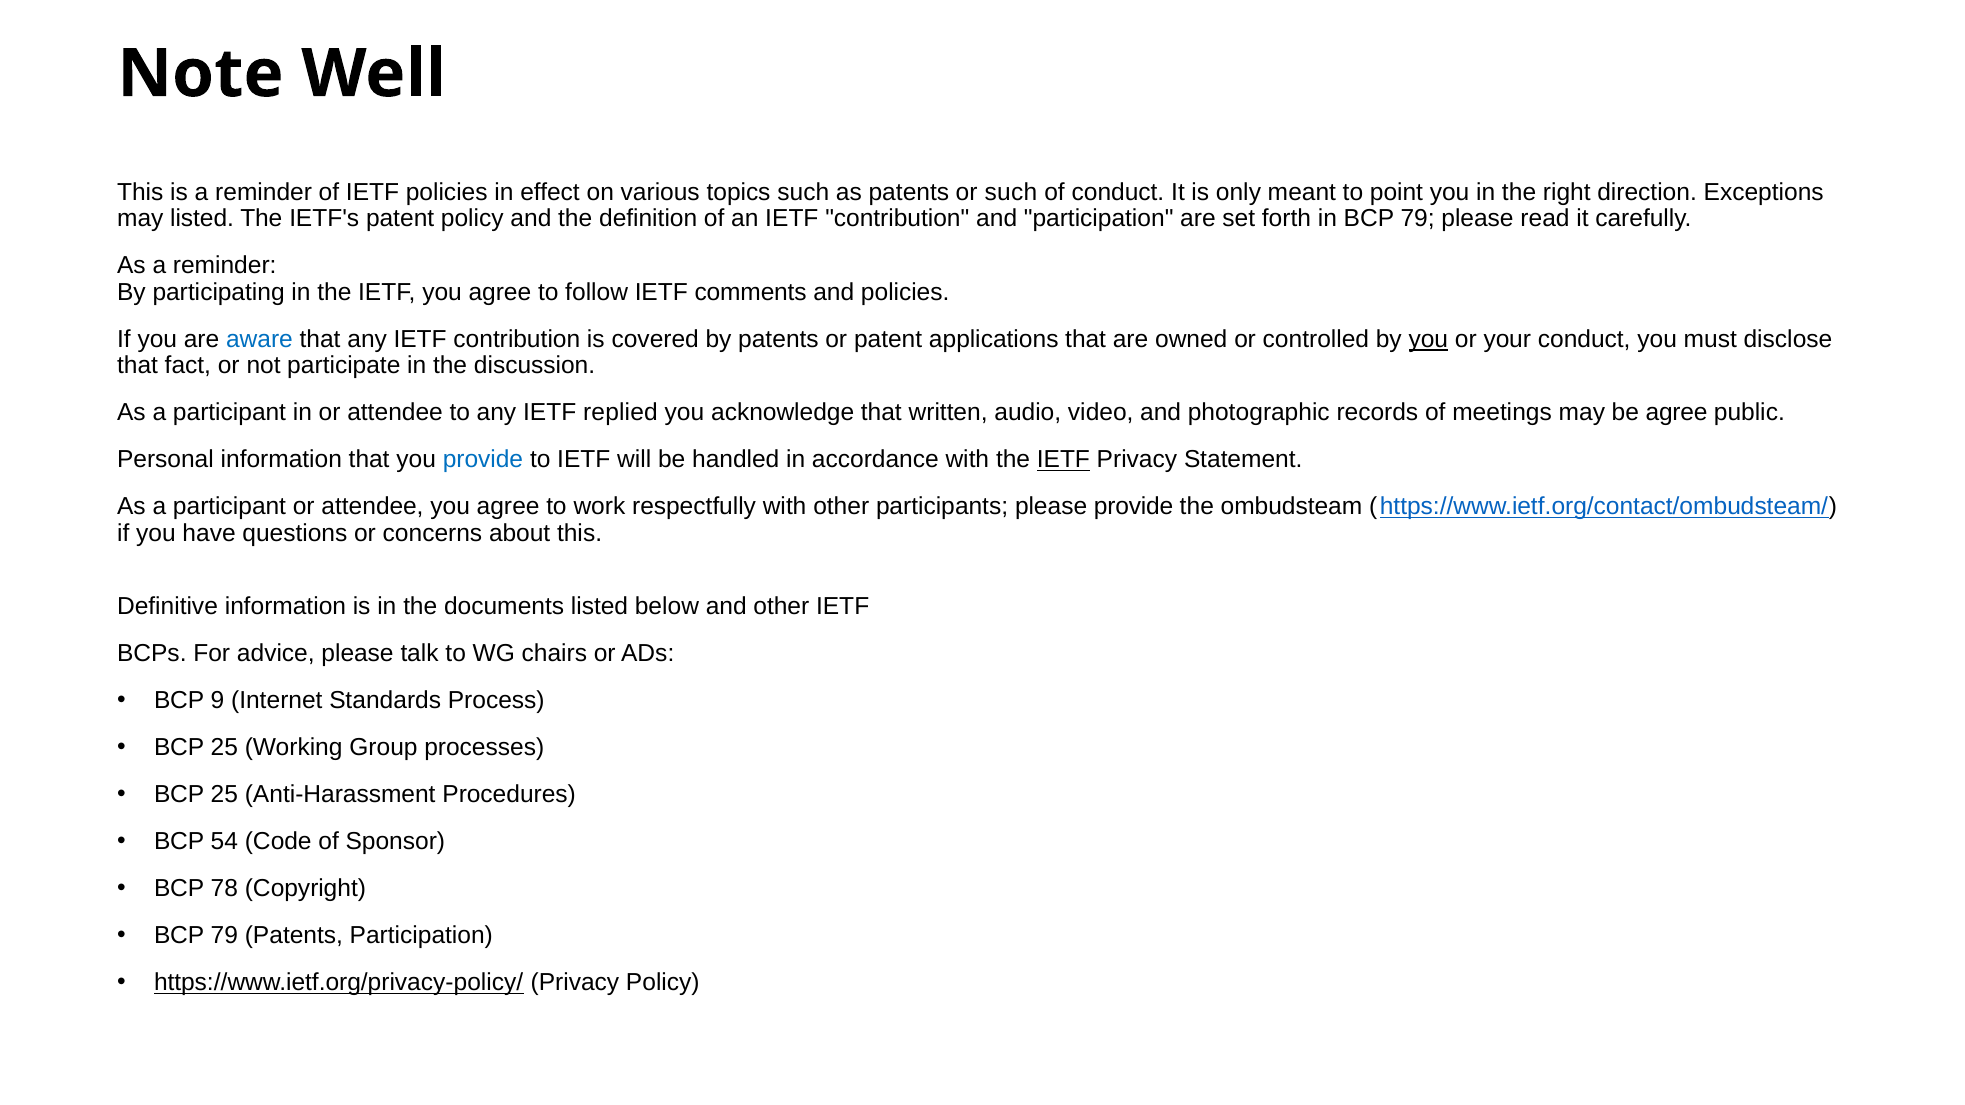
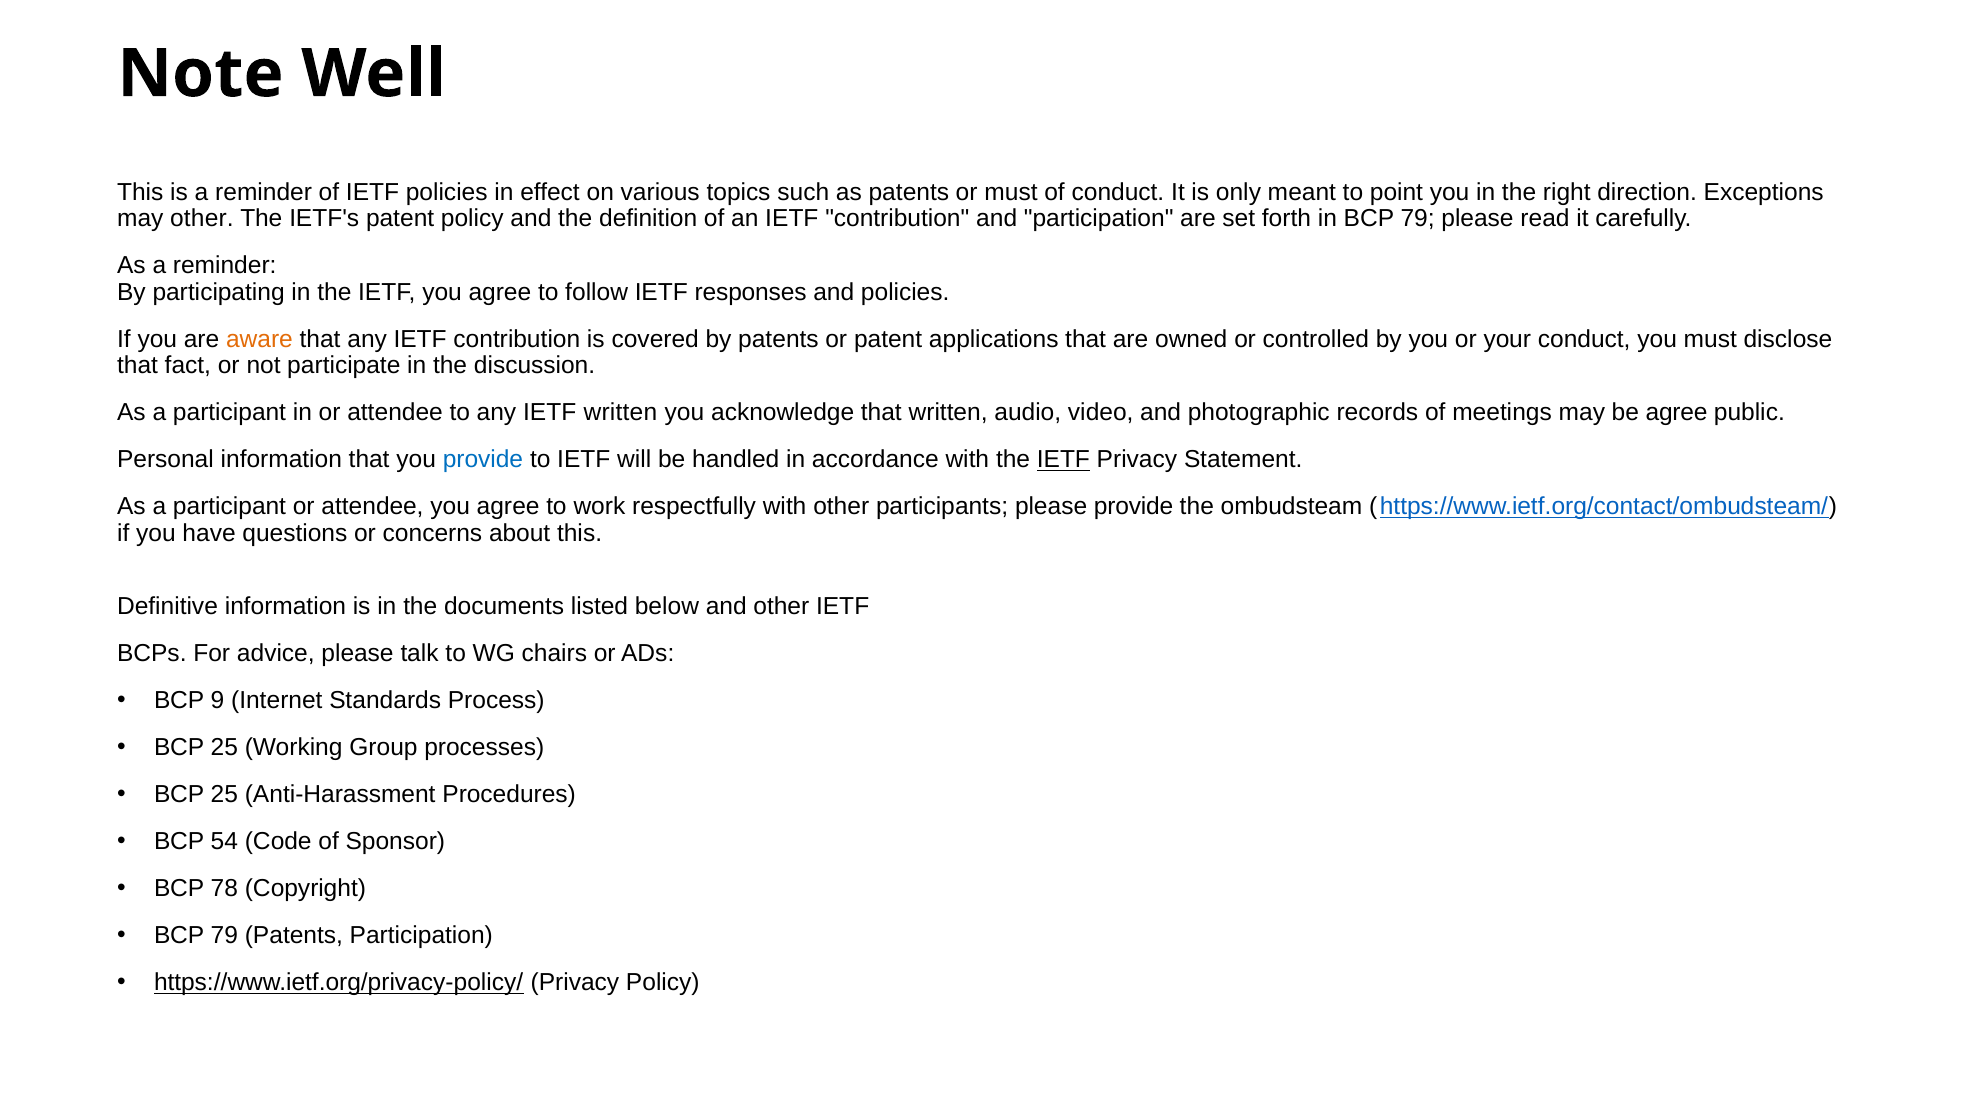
or such: such -> must (1011, 192)
may listed: listed -> other (202, 219)
comments: comments -> responses (751, 292)
aware colour: blue -> orange (259, 339)
you underline: present -> none (1428, 339)
IETF replied: replied -> written (620, 413)
